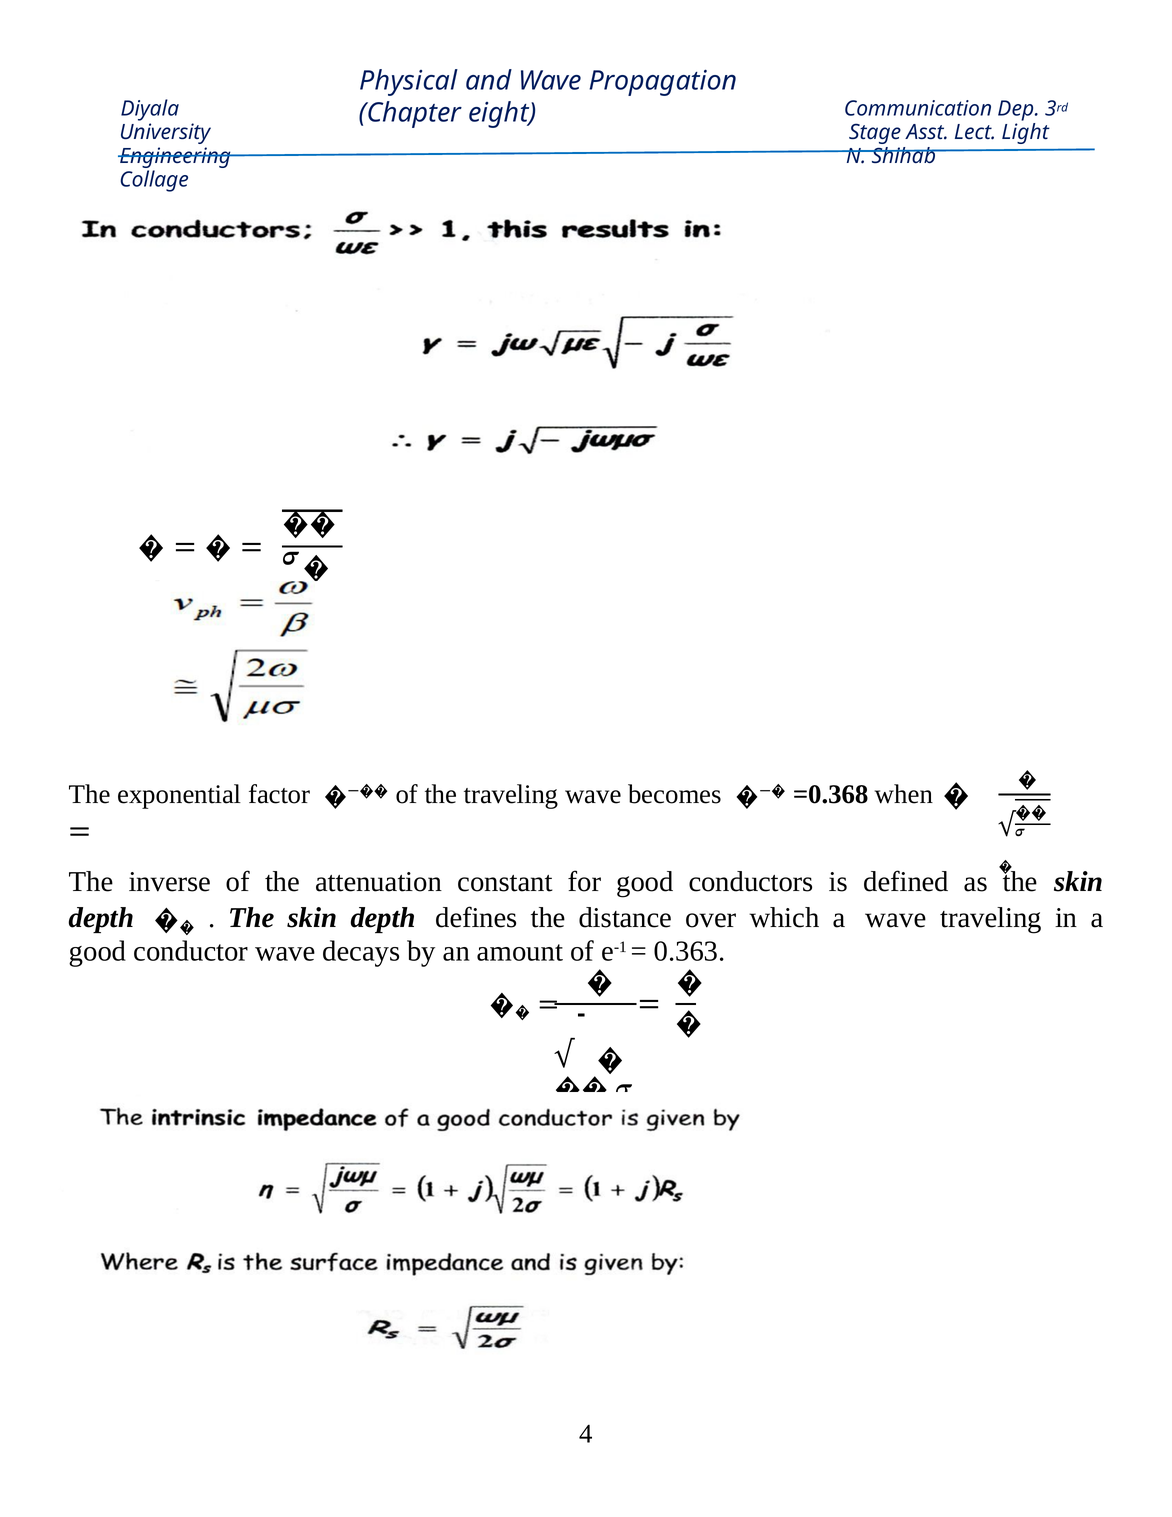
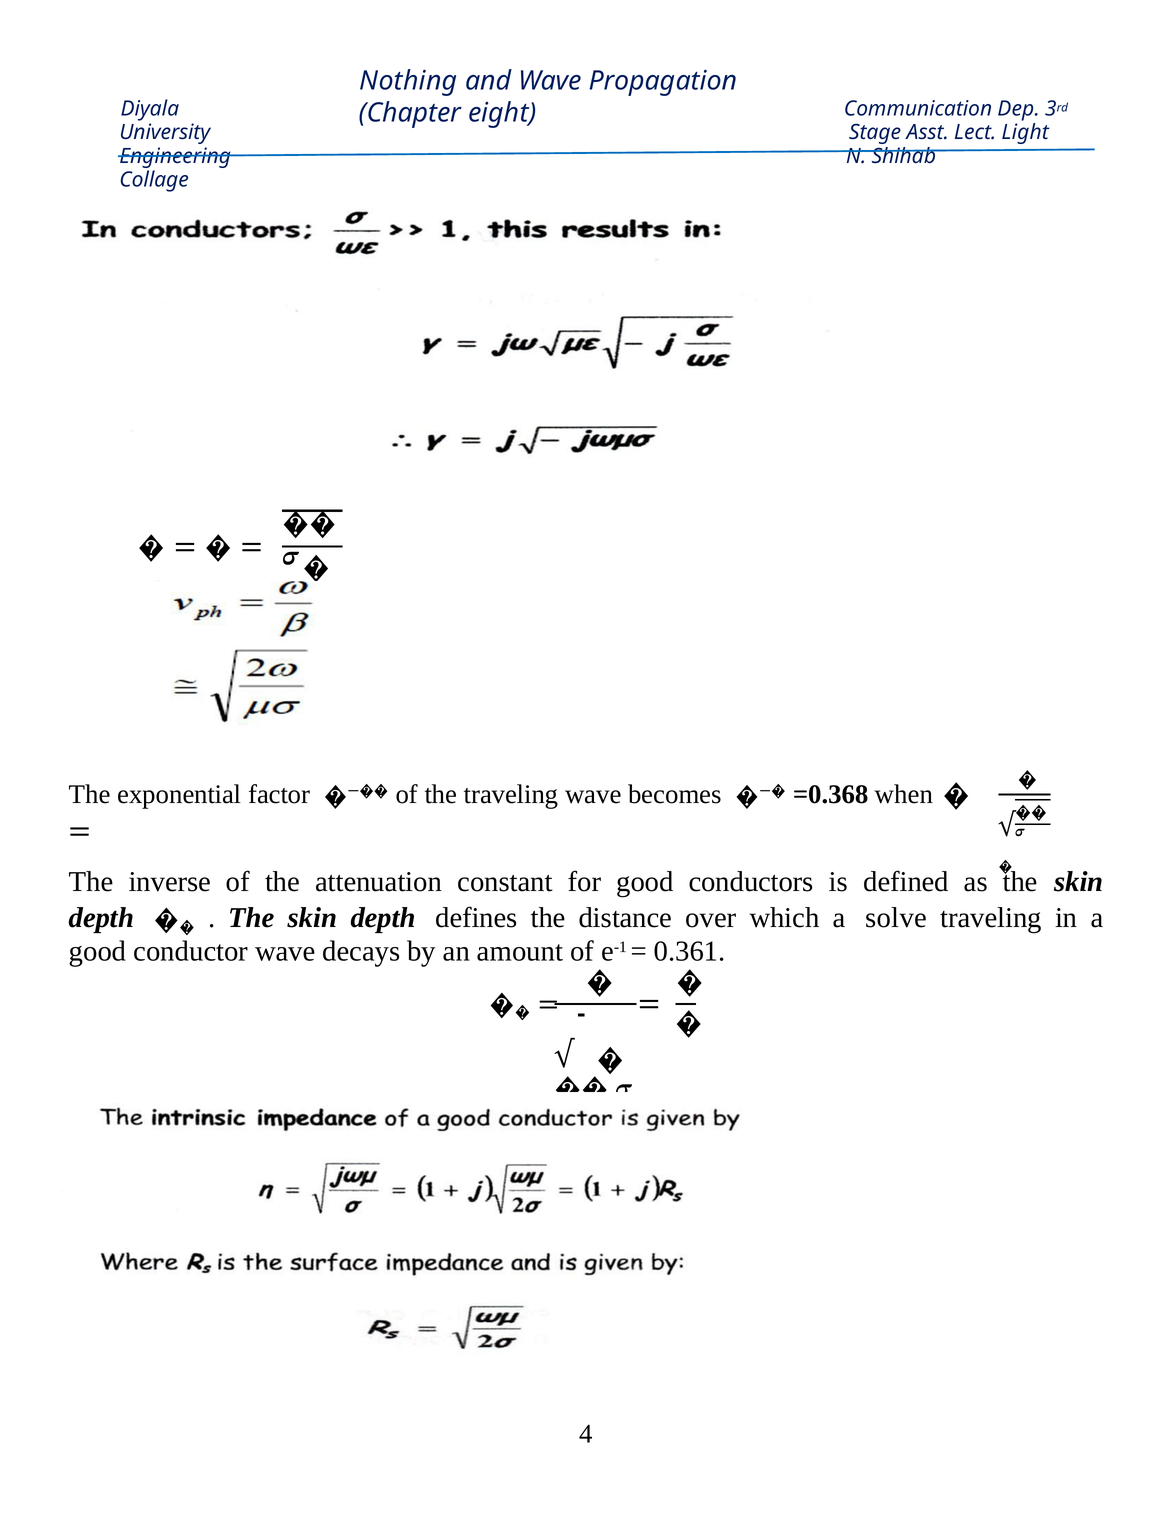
Physical: Physical -> Nothing (408, 81)
a wave: wave -> solve (896, 917)
0.363: 0.363 -> 0.361 (690, 951)
